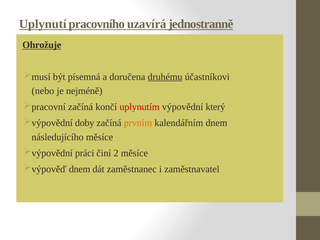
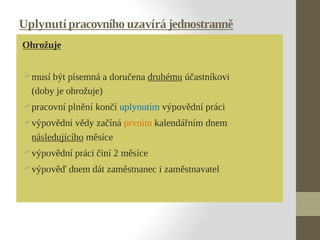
nebo: nebo -> doby (43, 91)
je nejméně: nejméně -> ohrožuje (84, 91)
začíná: začíná -> plnění (80, 107)
uplynutím colour: red -> blue (140, 107)
výpovědní který: který -> práci (215, 107)
doby: doby -> vědy (85, 123)
následujícího underline: none -> present (58, 137)
